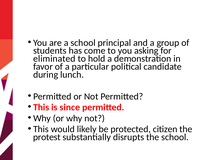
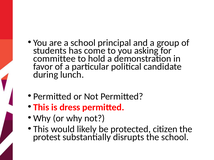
eliminated: eliminated -> committee (54, 59)
since: since -> dress (70, 108)
